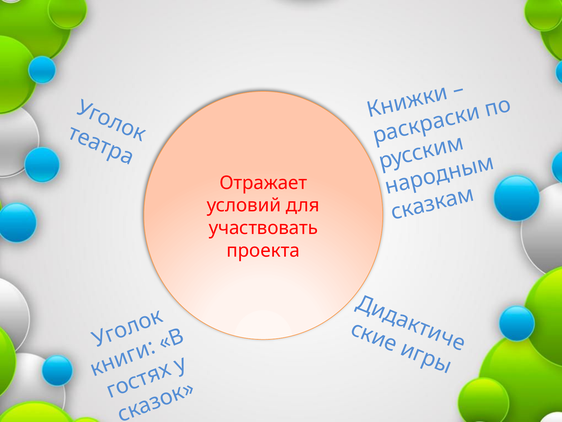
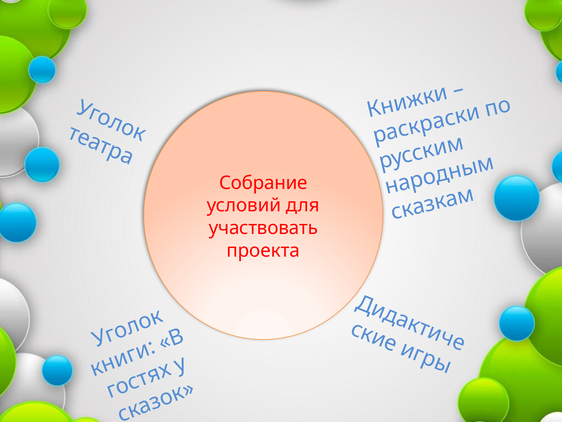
Отражает: Отражает -> Собрание (263, 183)
